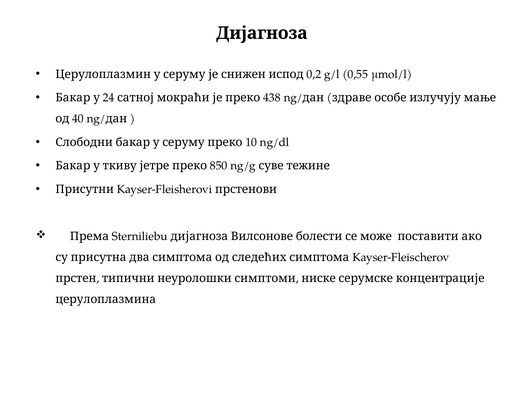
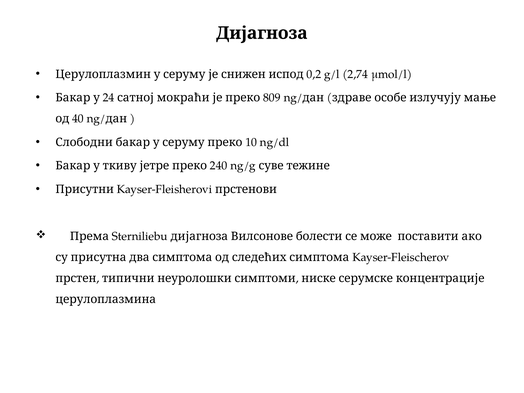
0,55: 0,55 -> 2,74 (355, 74)
438: 438 -> 809 (272, 98)
850: 850 -> 240 (219, 166)
